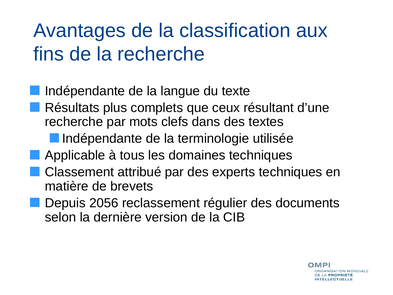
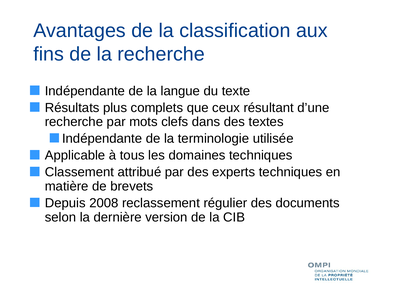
2056: 2056 -> 2008 (104, 203)
